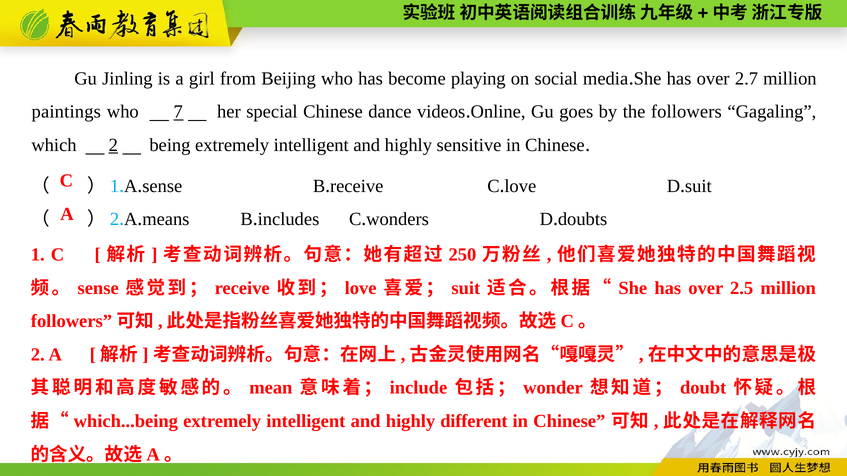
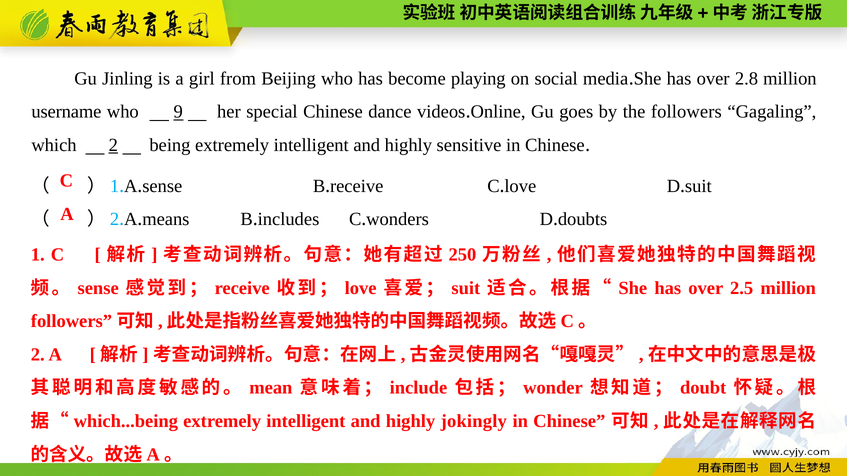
2.7: 2.7 -> 2.8 (746, 79)
paintings: paintings -> username (66, 112)
7: 7 -> 9 (178, 112)
different: different -> jokingly (474, 422)
